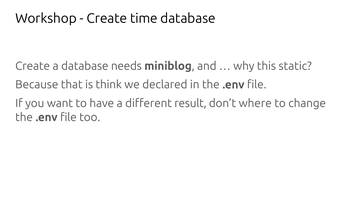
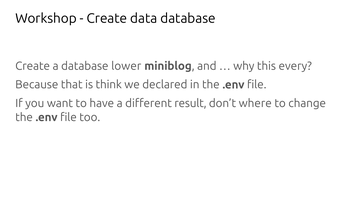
time: time -> data (144, 18)
needs: needs -> lower (126, 66)
static: static -> every (295, 66)
